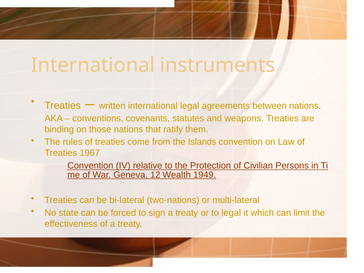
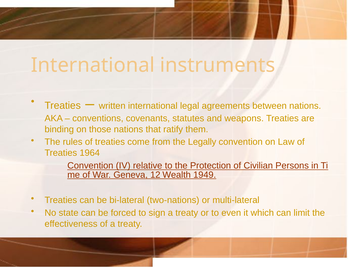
Islands: Islands -> Legally (202, 142)
1967: 1967 -> 1964 (90, 153)
to legal: legal -> even (231, 213)
